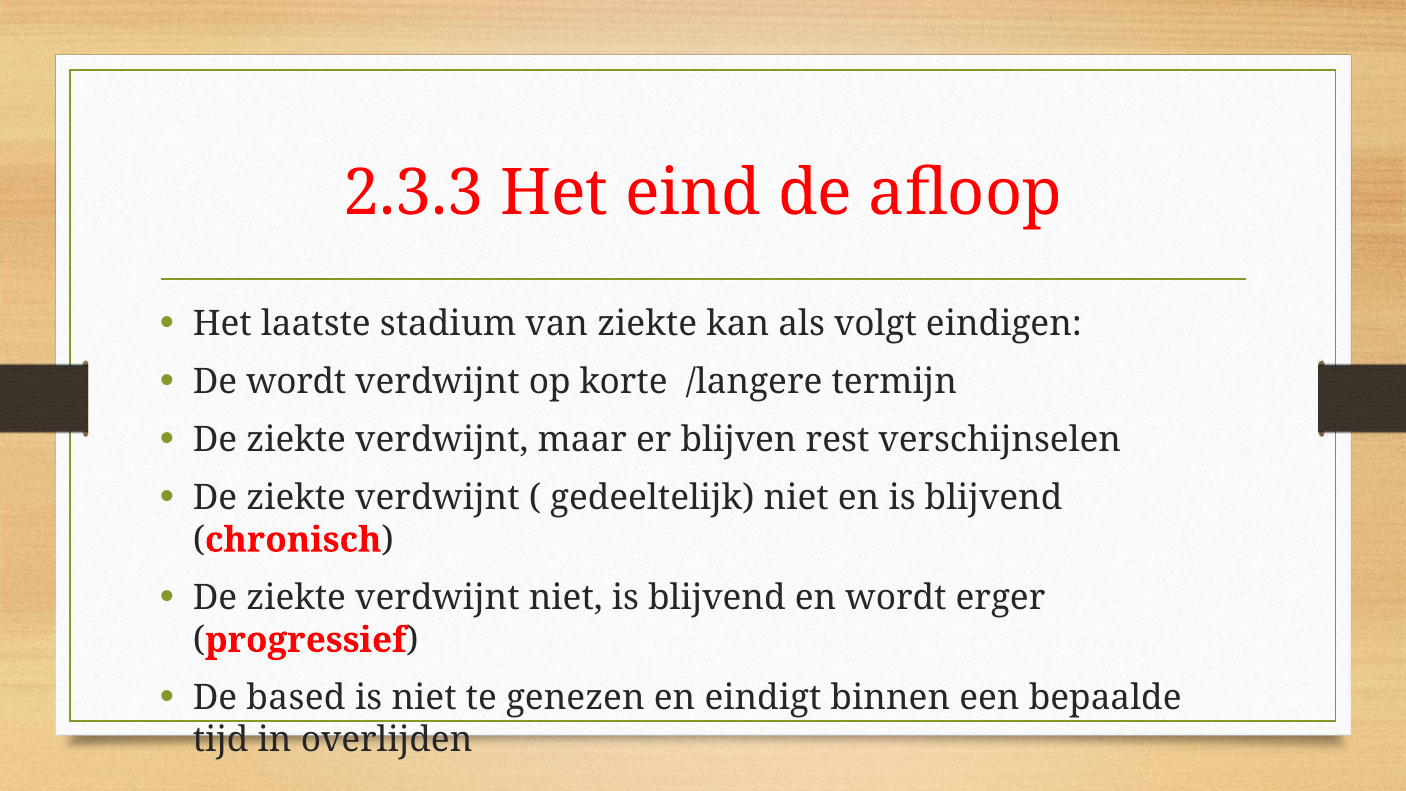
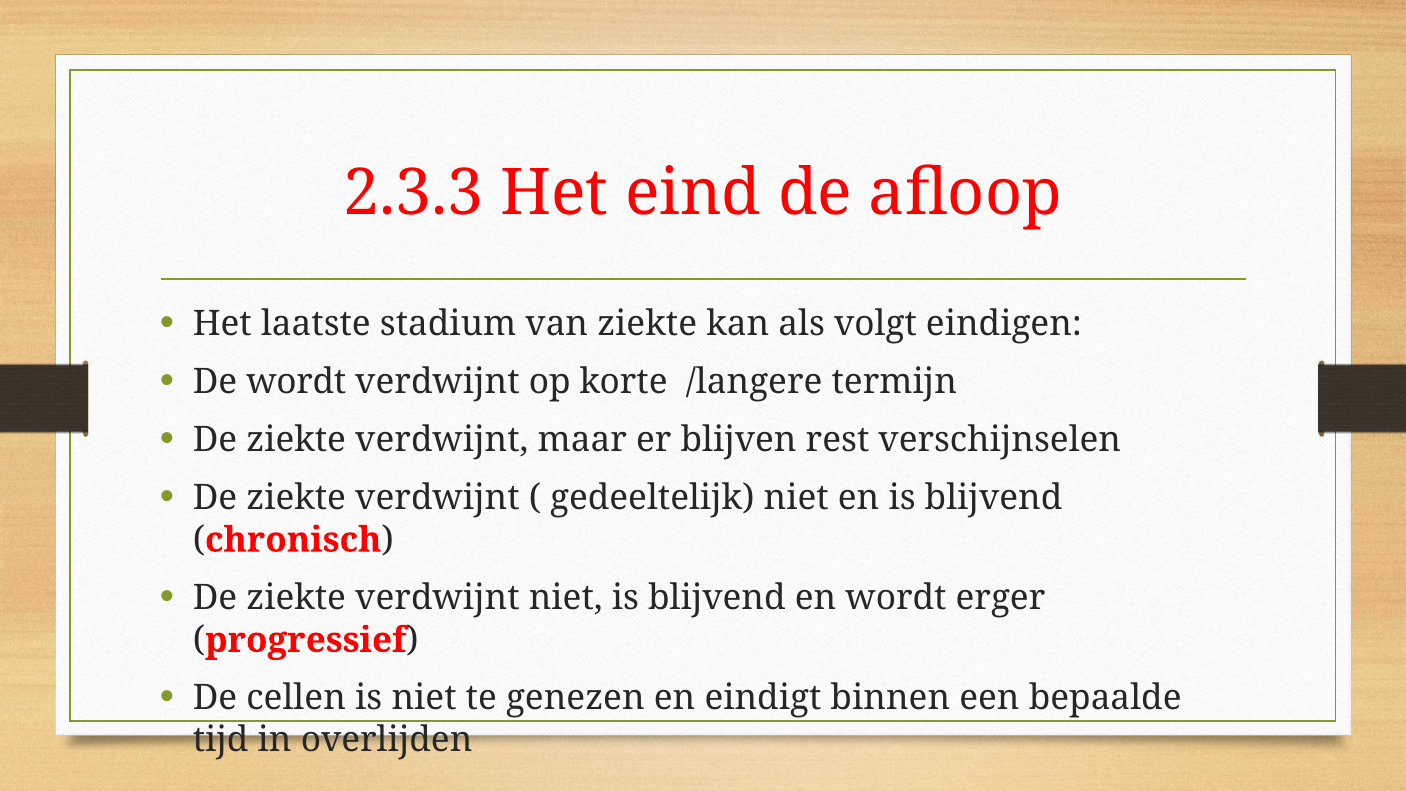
based: based -> cellen (296, 698)
